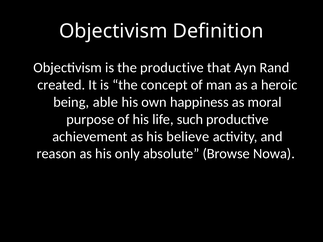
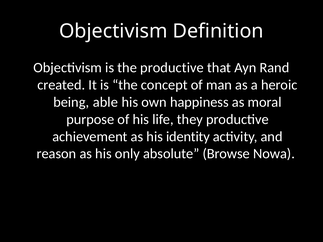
such: such -> they (190, 119)
believe: believe -> identity (188, 137)
